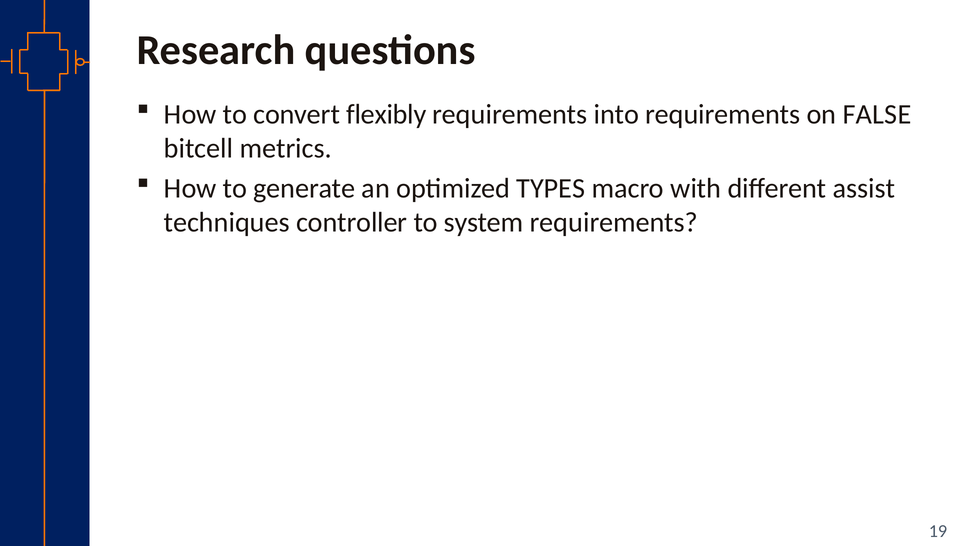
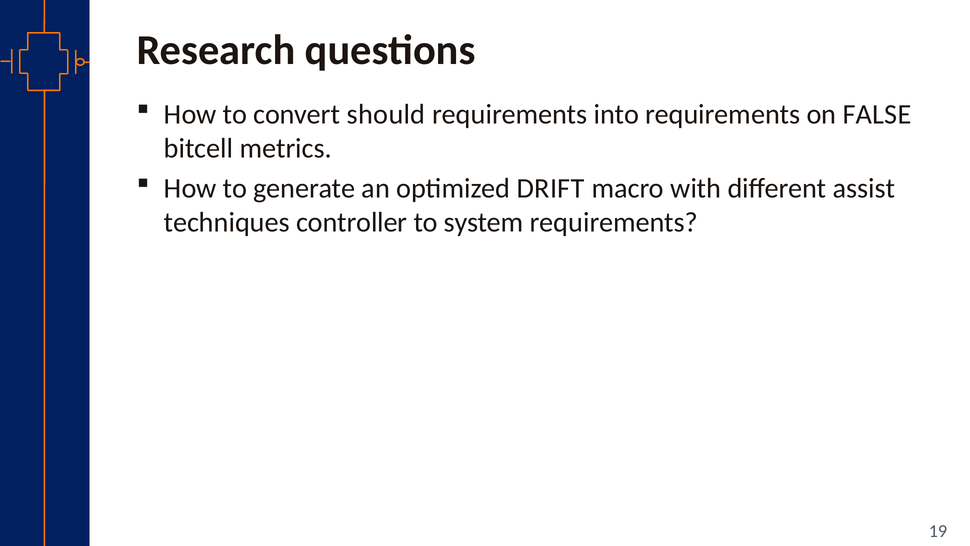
flexibly: flexibly -> should (386, 115)
TYPES: TYPES -> DRIFT (551, 188)
